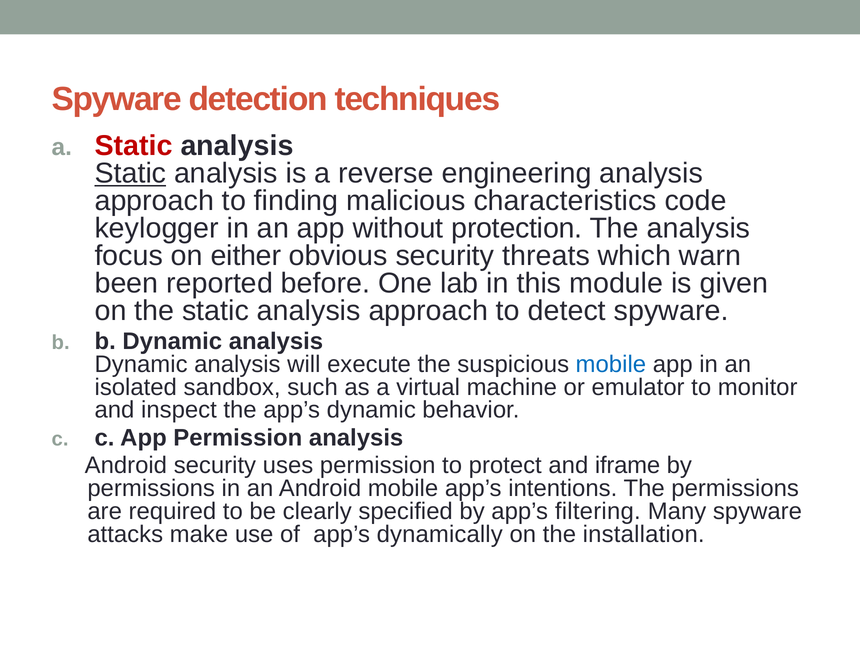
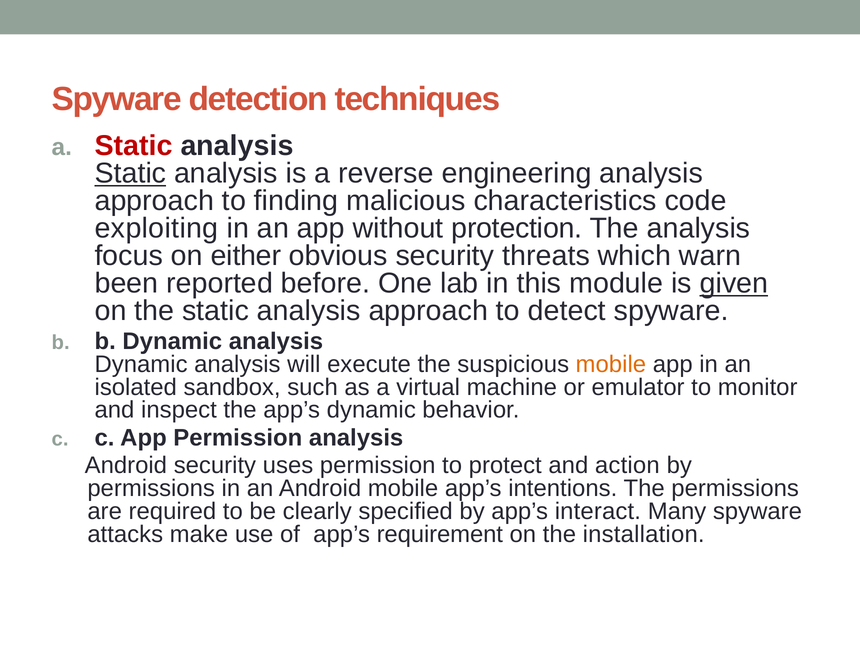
keylogger: keylogger -> exploiting (157, 228)
given underline: none -> present (734, 283)
mobile colour: blue -> orange (611, 364)
iframe: iframe -> action (627, 466)
filtering: filtering -> interact (598, 511)
dynamically: dynamically -> requirement (440, 534)
